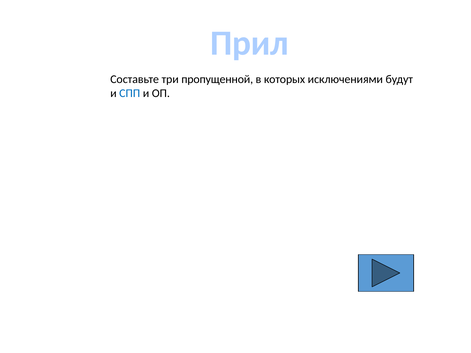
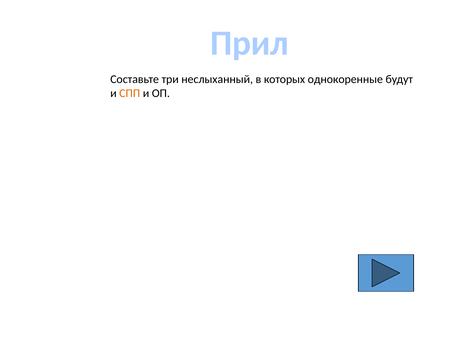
пропущенной: пропущенной -> неслыханный (217, 79)
исключениями: исключениями -> однокоренные (345, 79)
СПП colour: blue -> orange (130, 93)
